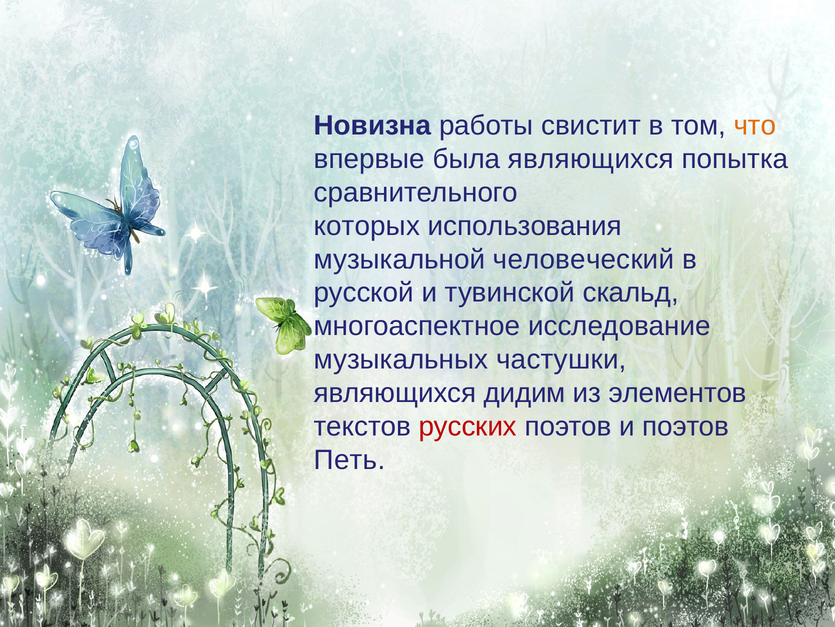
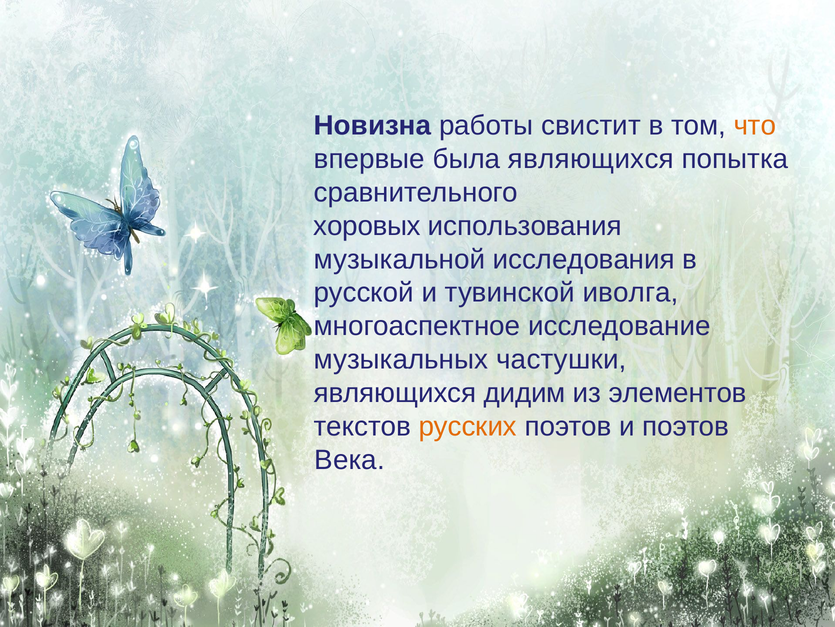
которых: которых -> хоровых (367, 226)
человеческий: человеческий -> исследования (584, 259)
скальд: скальд -> иволга (631, 292)
русских colour: red -> orange (468, 426)
Петь: Петь -> Века (350, 459)
